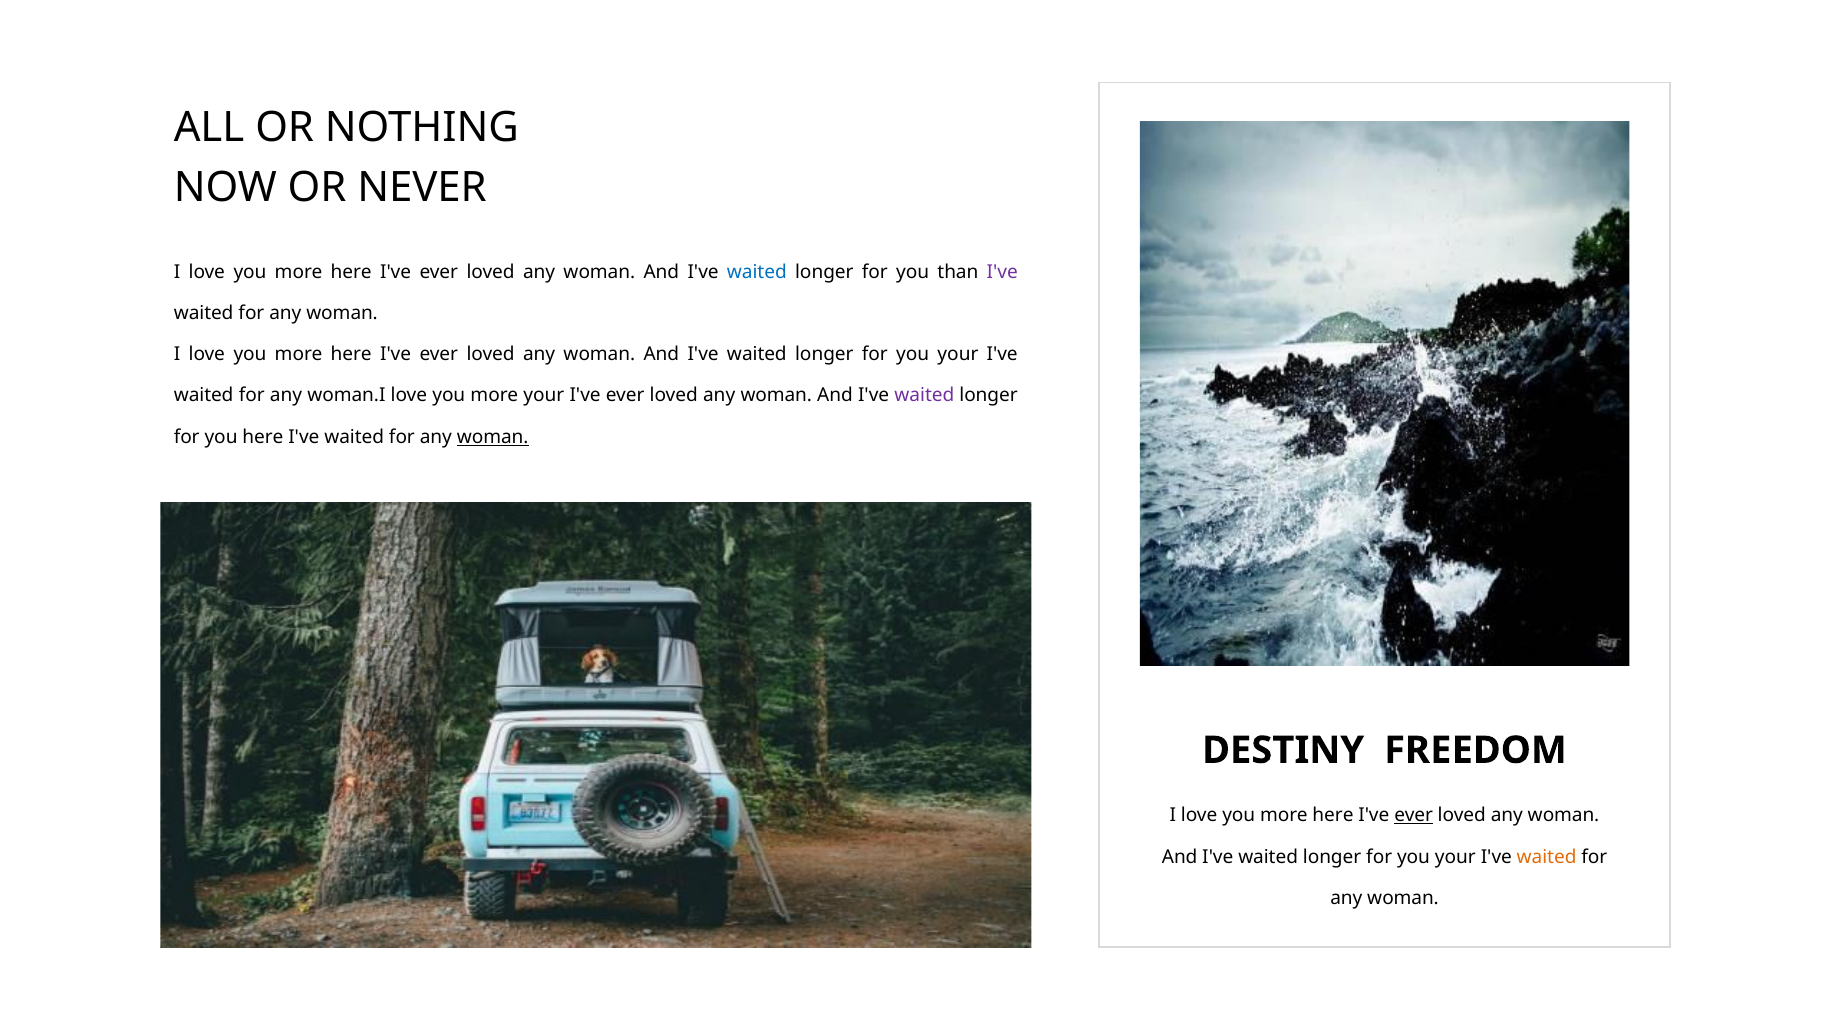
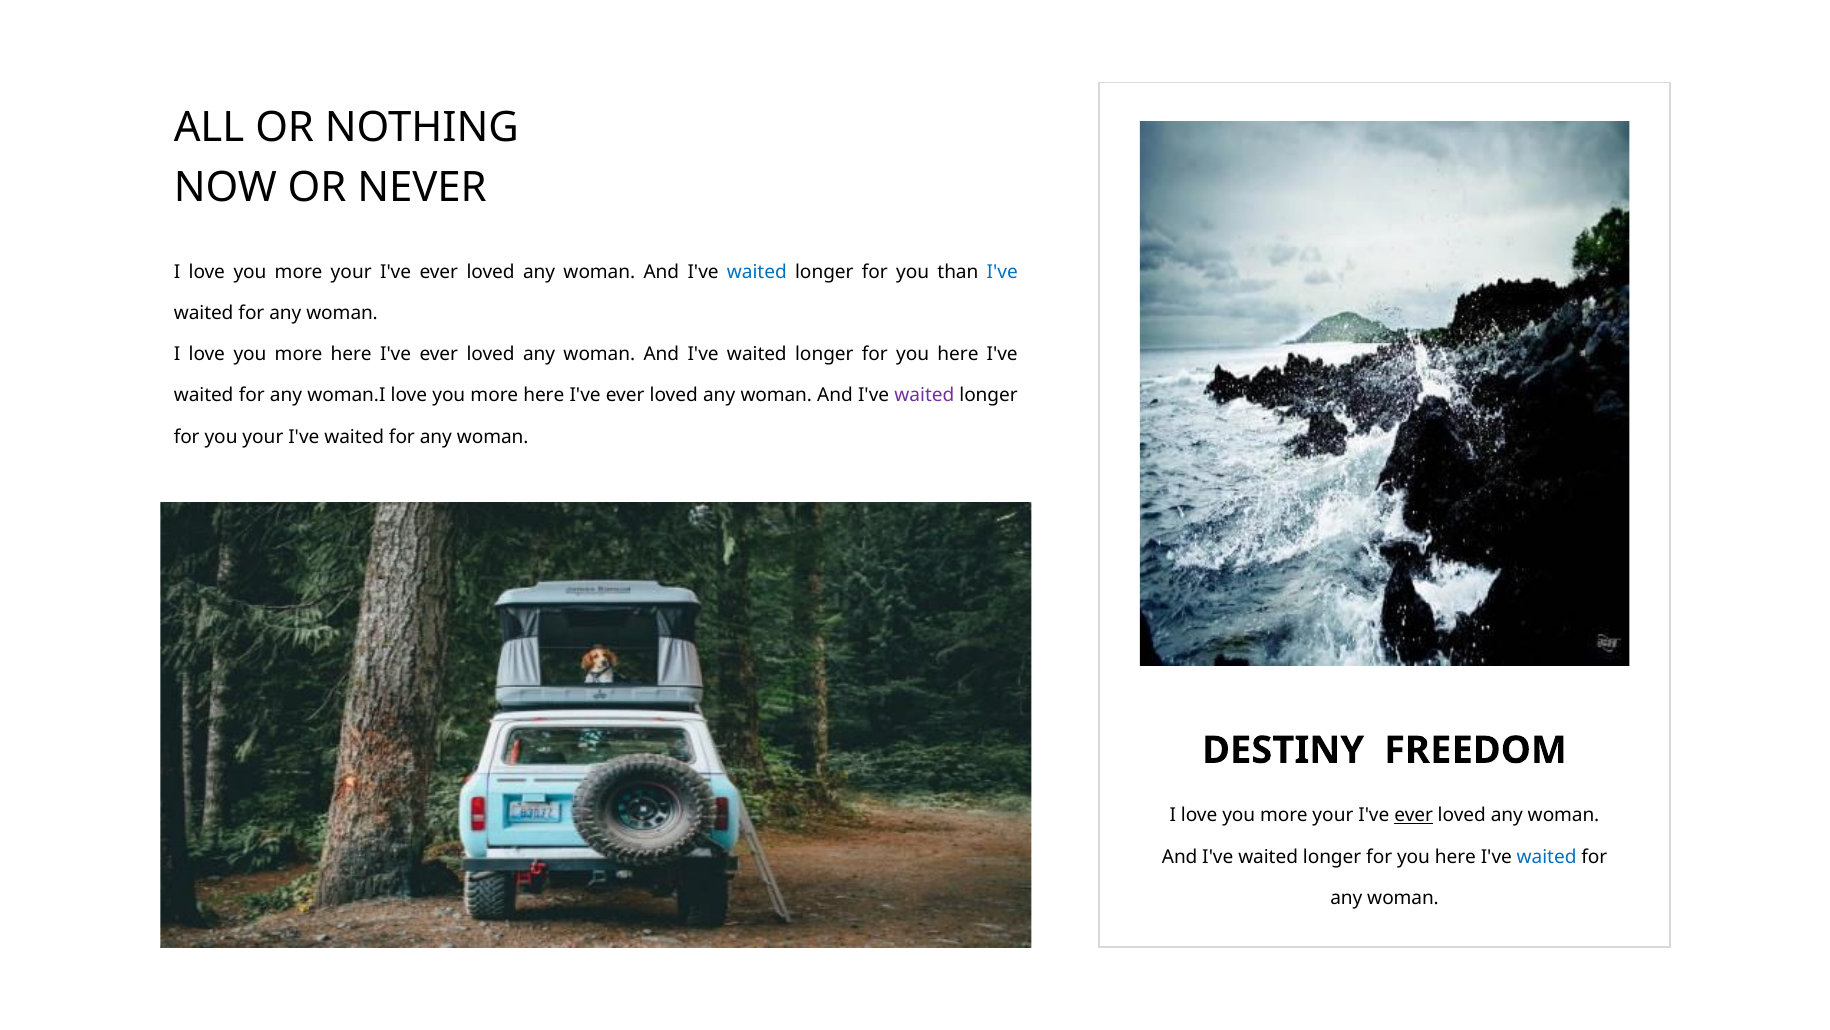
here: here -> your (351, 272)
I've colour: purple -> blue (1002, 272)
your: your -> here (958, 354)
your: your -> here (544, 395)
you here: here -> your (263, 437)
woman underline: present -> none (493, 437)
here: here -> your (1333, 815)
your: your -> here (1455, 856)
waited colour: orange -> blue (1547, 856)
